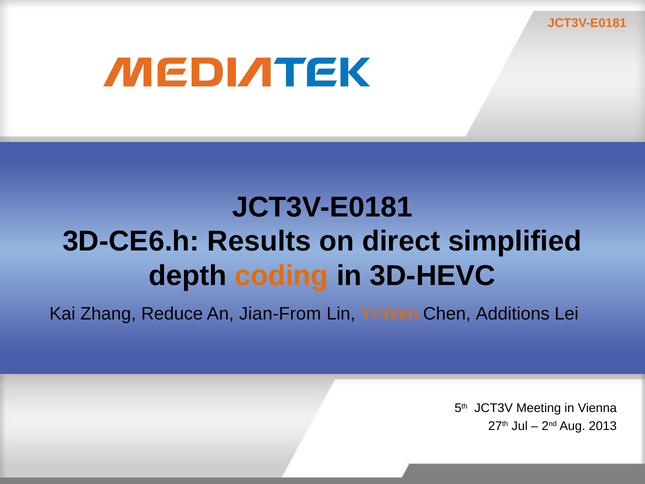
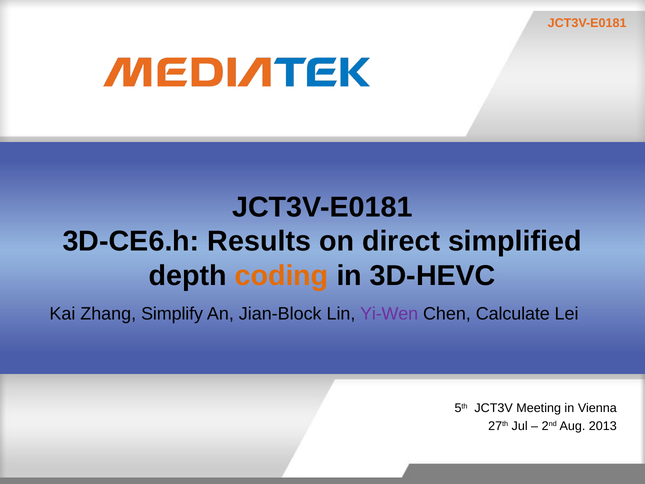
Reduce: Reduce -> Simplify (172, 314)
Jian-From: Jian-From -> Jian-Block (280, 314)
Yi-Wen colour: orange -> purple (389, 314)
Additions: Additions -> Calculate (513, 314)
